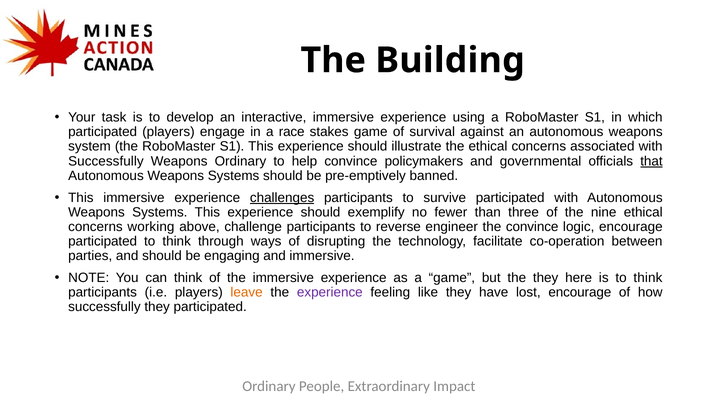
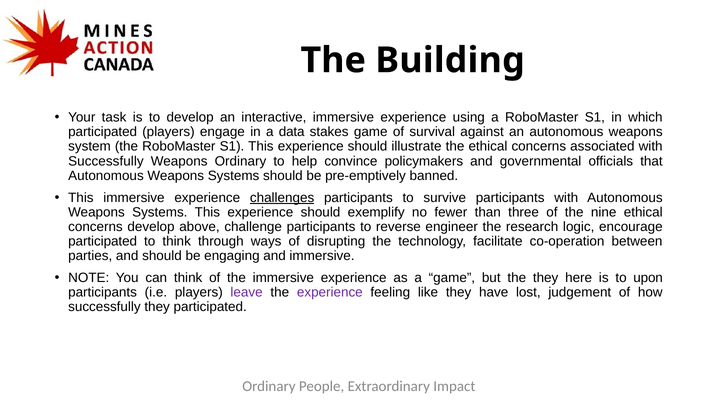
race: race -> data (292, 132)
that underline: present -> none (651, 161)
survive participated: participated -> participants (510, 198)
concerns working: working -> develop (151, 227)
the convince: convince -> research (532, 227)
is to think: think -> upon (648, 278)
leave colour: orange -> purple (247, 292)
lost encourage: encourage -> judgement (580, 292)
